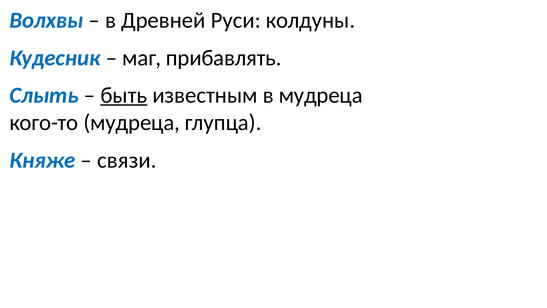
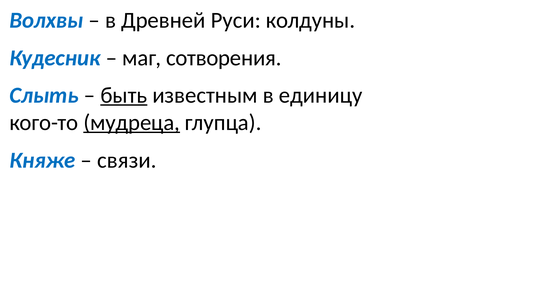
прибавлять: прибавлять -> сотворения (224, 58)
в мудреца: мудреца -> единицу (321, 95)
мудреца underline: none -> present (132, 123)
